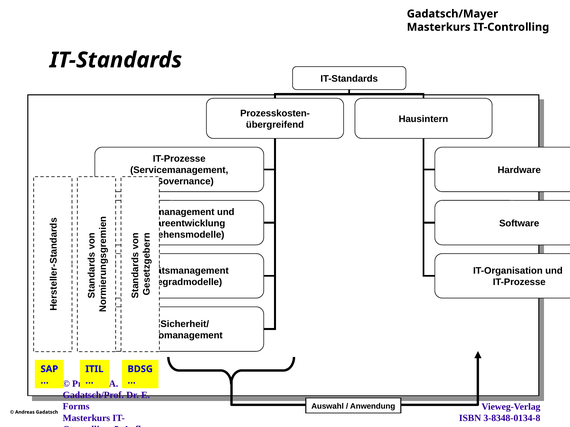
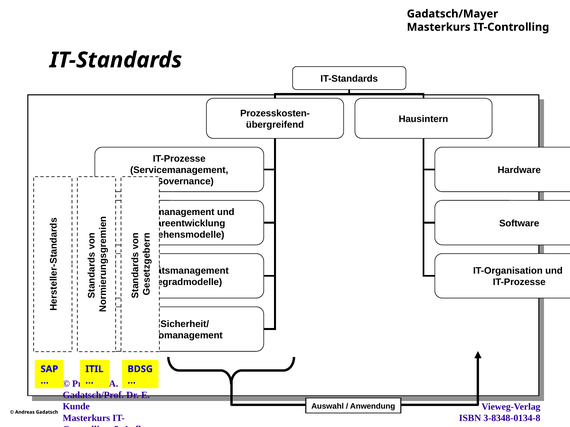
Forms: Forms -> Kunde (76, 407)
